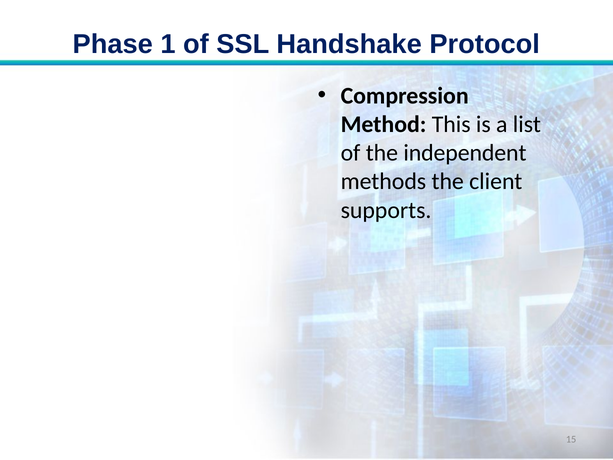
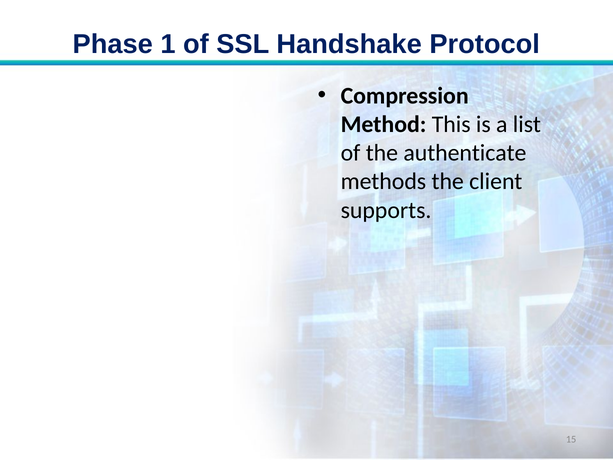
independent: independent -> authenticate (465, 153)
